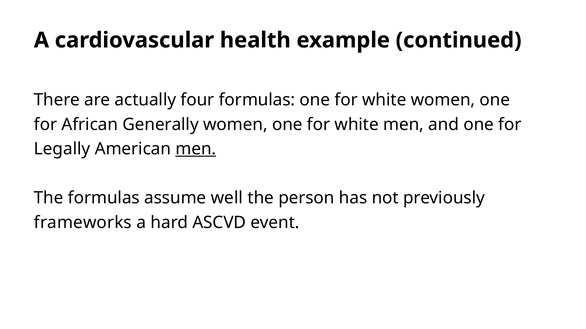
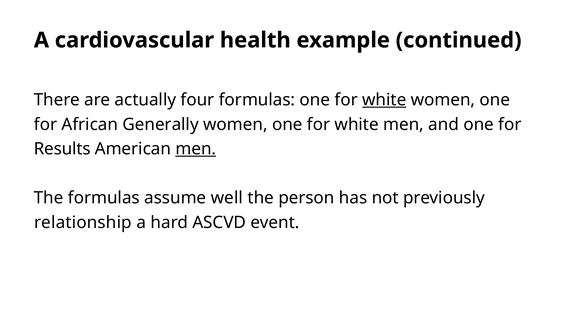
white underline: none -> present (384, 100)
Legally: Legally -> Results (62, 149)
frameworks: frameworks -> relationship (83, 223)
